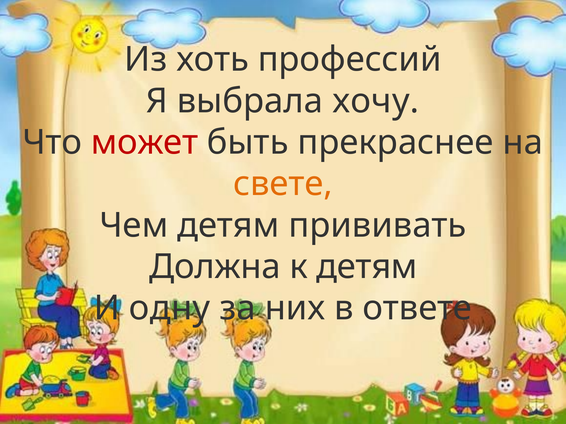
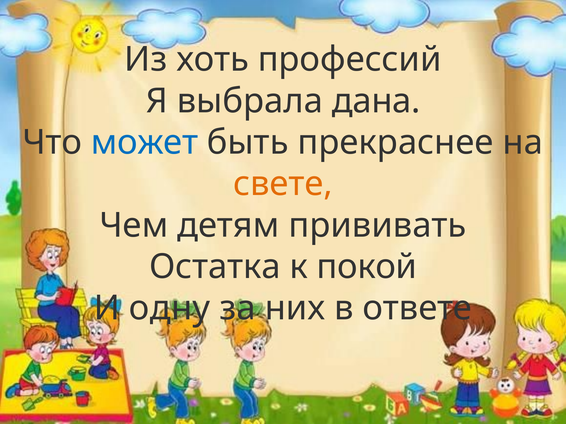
хочу: хочу -> дана (376, 101)
может colour: red -> blue (145, 143)
Должна: Должна -> Остатка (215, 267)
к детям: детям -> покой (367, 267)
